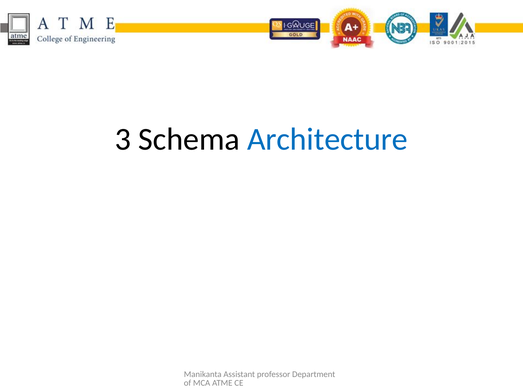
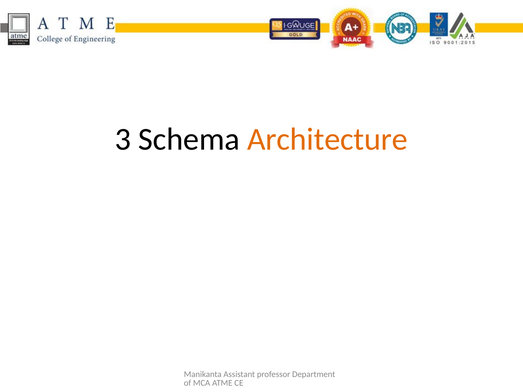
Architecture colour: blue -> orange (327, 140)
